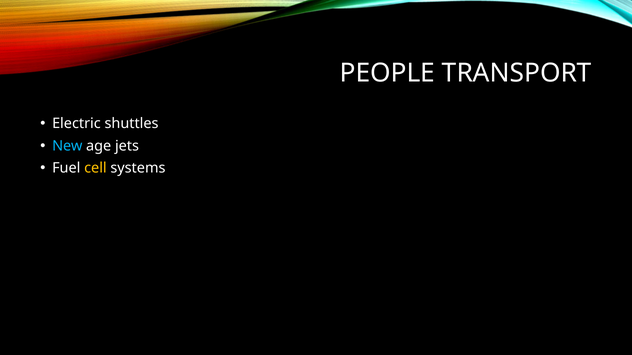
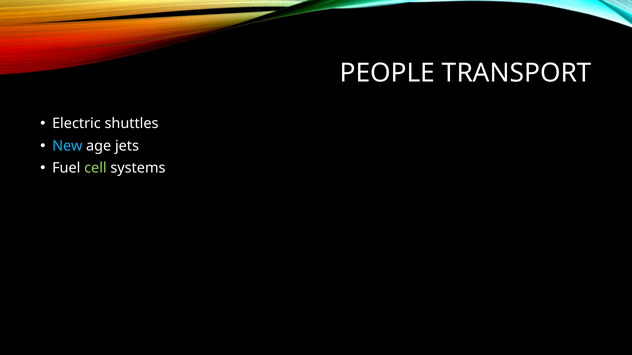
cell colour: yellow -> light green (95, 168)
